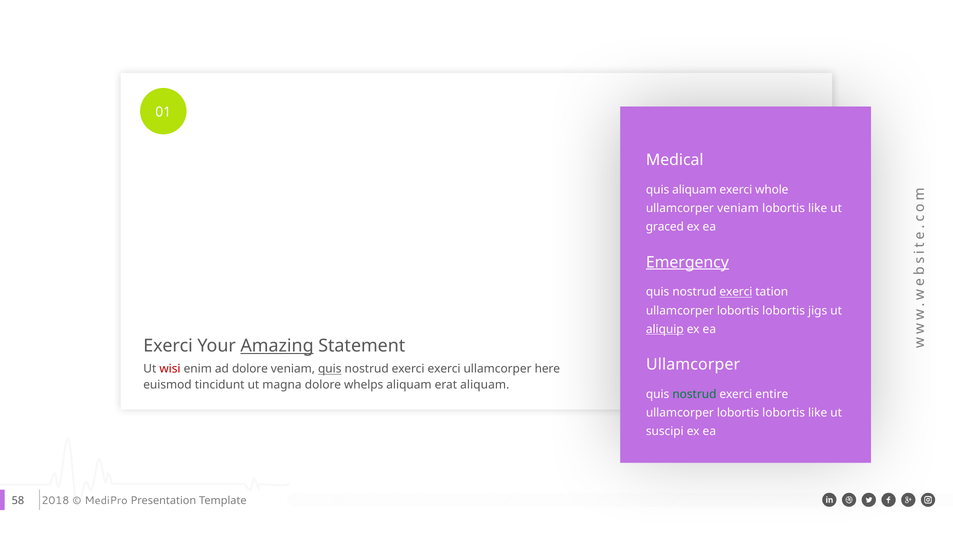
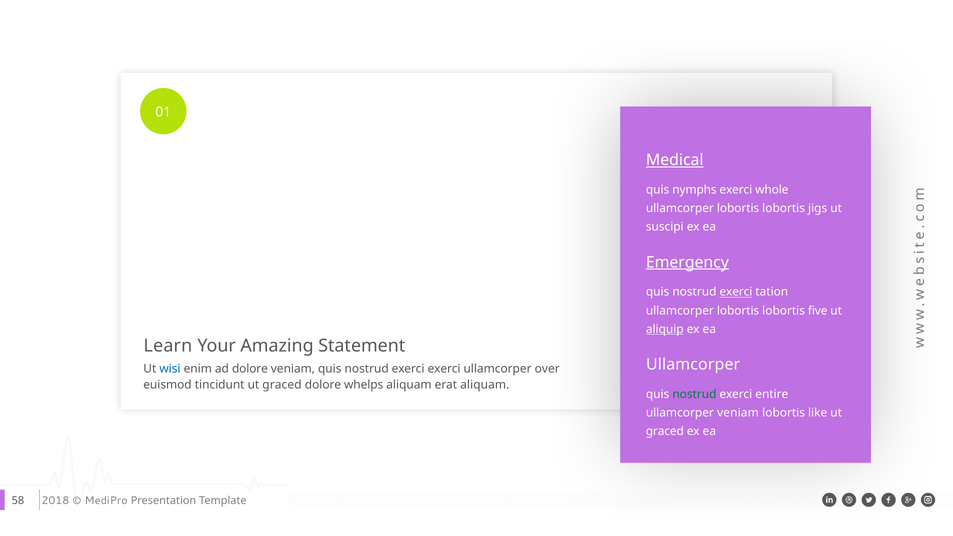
Medical underline: none -> present (675, 160)
quis aliquam: aliquam -> nymphs (694, 190)
veniam: veniam -> lobortis (738, 208)
like: like -> jigs (818, 208)
graced: graced -> suscipi (665, 227)
jigs: jigs -> five (818, 311)
Exerci: Exerci -> Learn (168, 346)
Amazing underline: present -> none (277, 346)
wisi colour: red -> blue (170, 369)
quis underline: present -> none (330, 369)
here: here -> over (547, 369)
tincidunt ut magna: magna -> graced (282, 385)
lobortis: lobortis -> veniam (738, 413)
suscipi: suscipi -> graced (665, 431)
